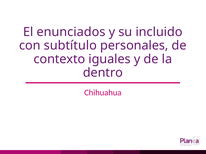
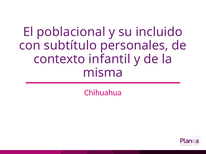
enunciados: enunciados -> poblacional (71, 32)
iguales: iguales -> infantil (109, 59)
dentro: dentro -> misma (103, 73)
